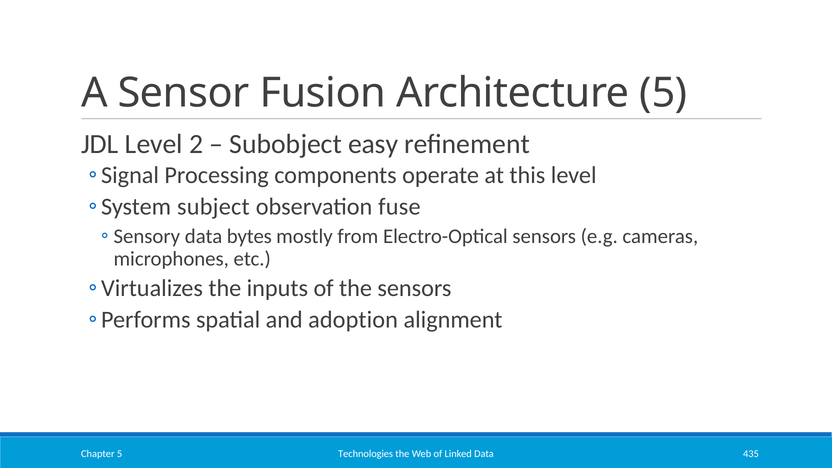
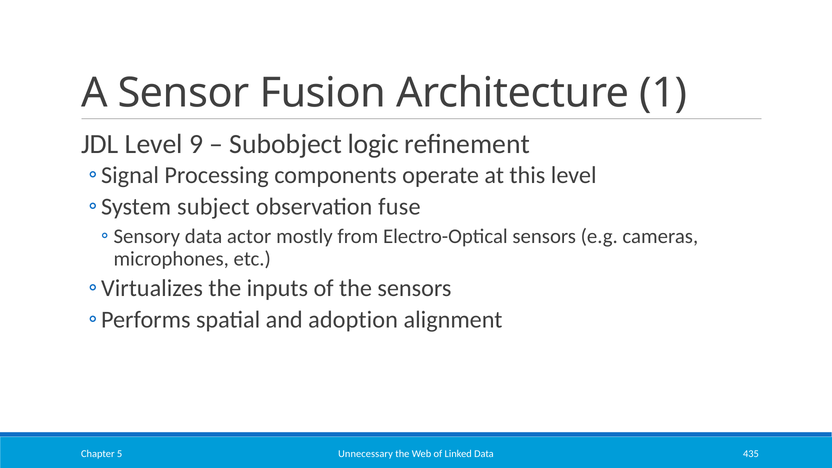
Architecture 5: 5 -> 1 (663, 93)
2: 2 -> 9 (196, 144)
easy: easy -> logic (373, 144)
bytes: bytes -> actor (249, 236)
Technologies: Technologies -> Unnecessary (366, 454)
